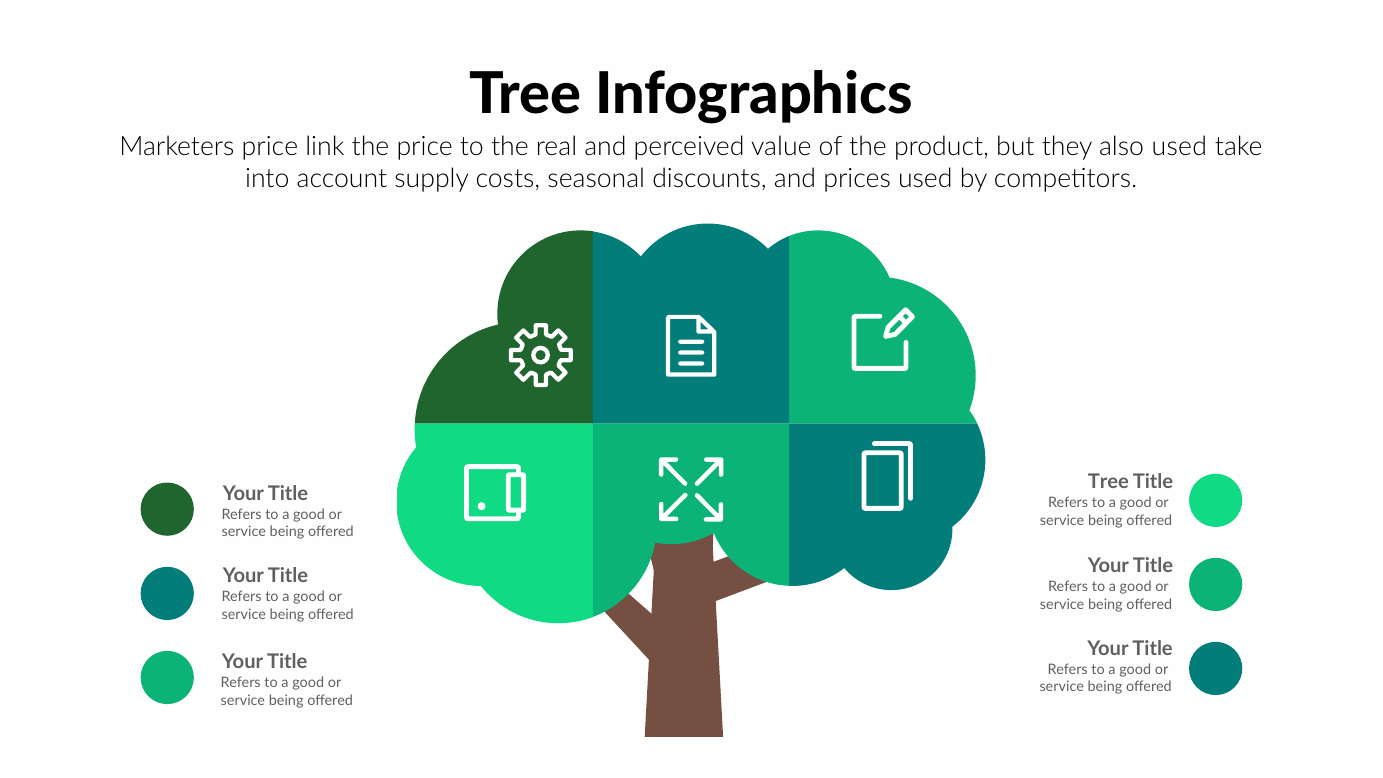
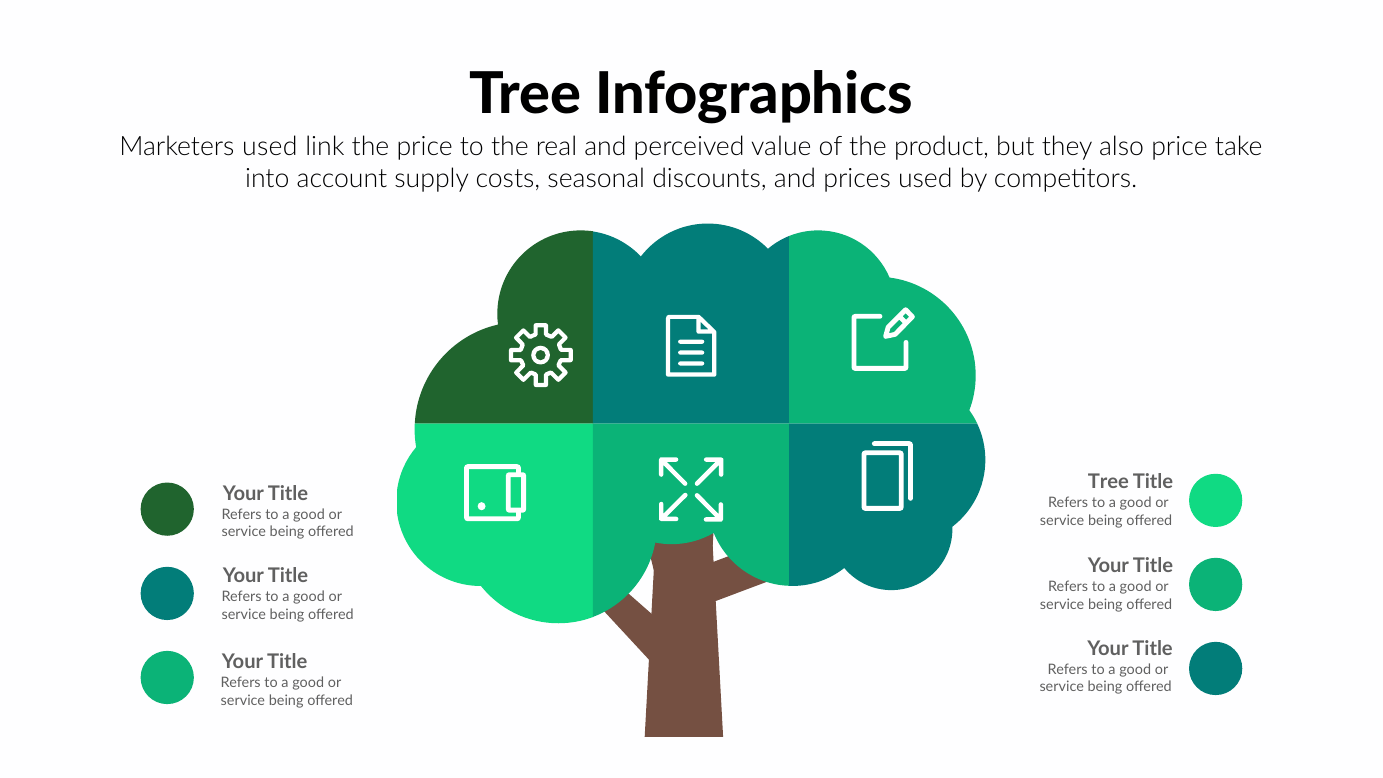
Marketers price: price -> used (270, 147)
also used: used -> price (1180, 147)
